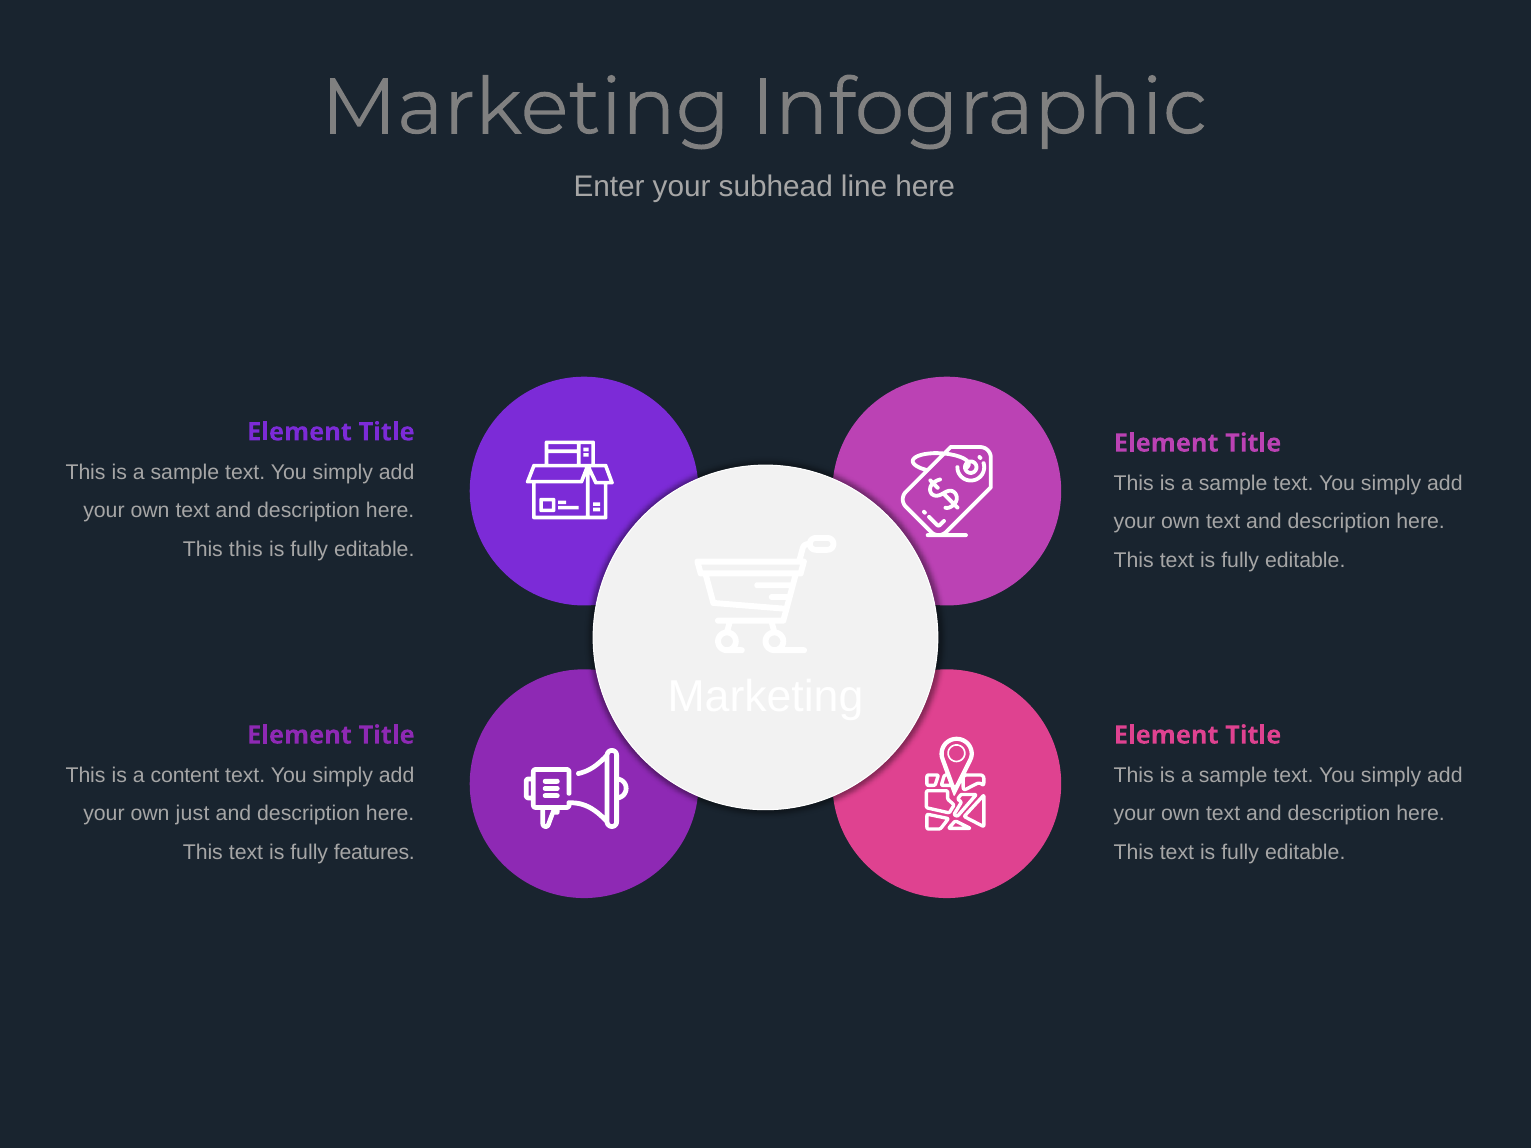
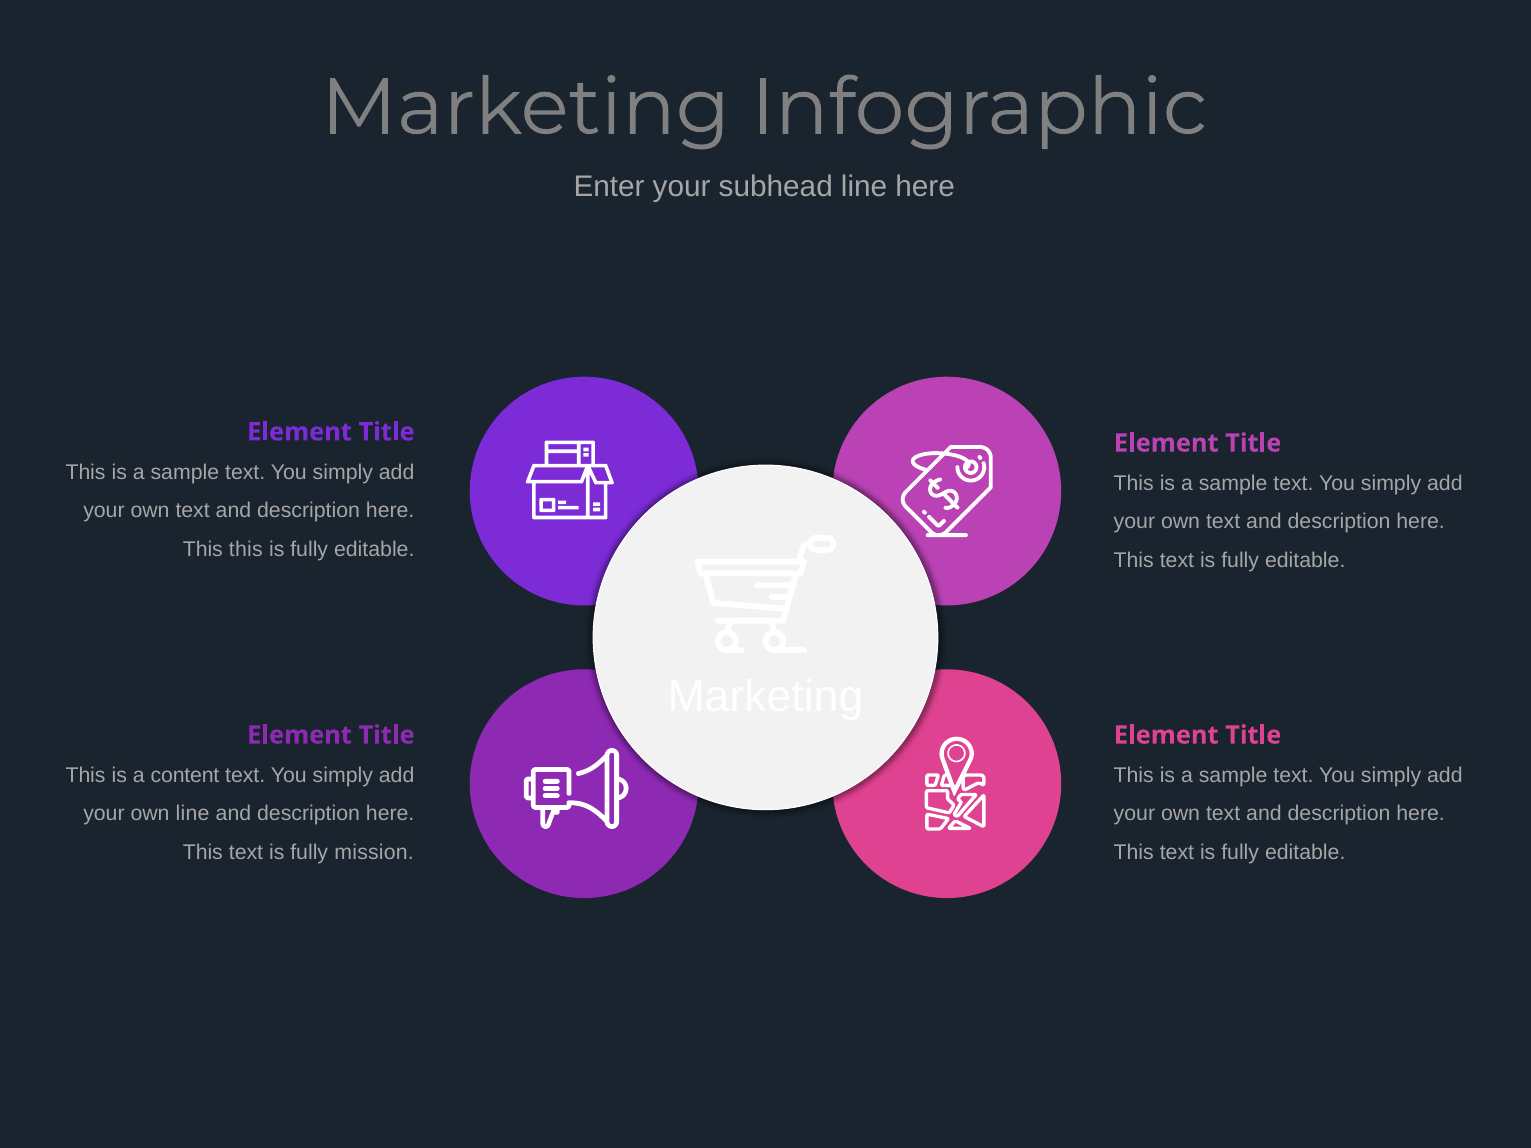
own just: just -> line (193, 814)
features: features -> mission (374, 852)
